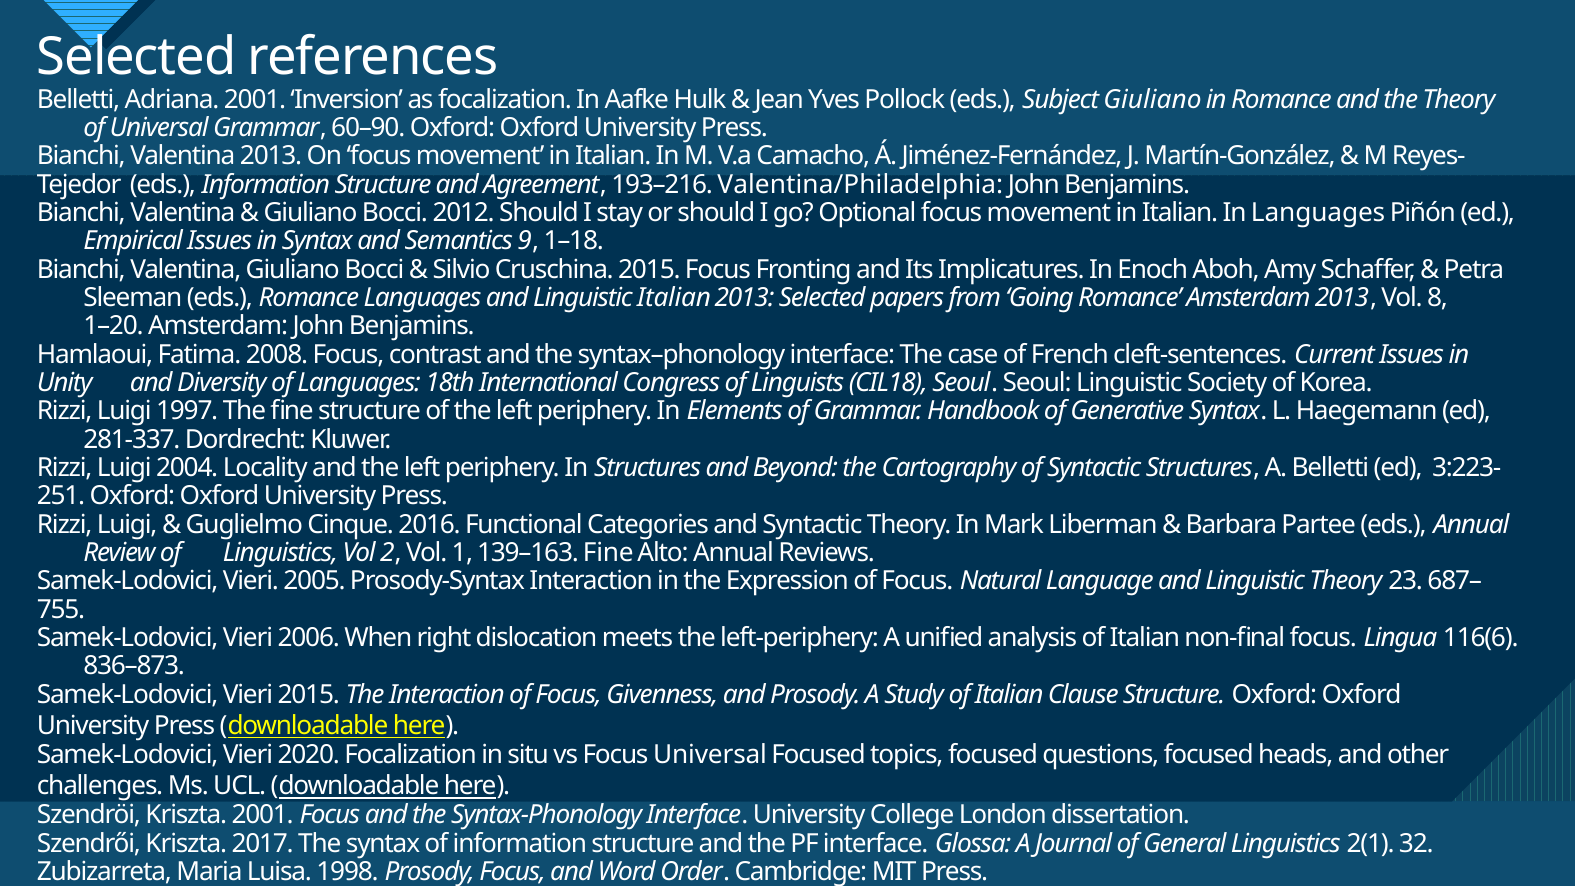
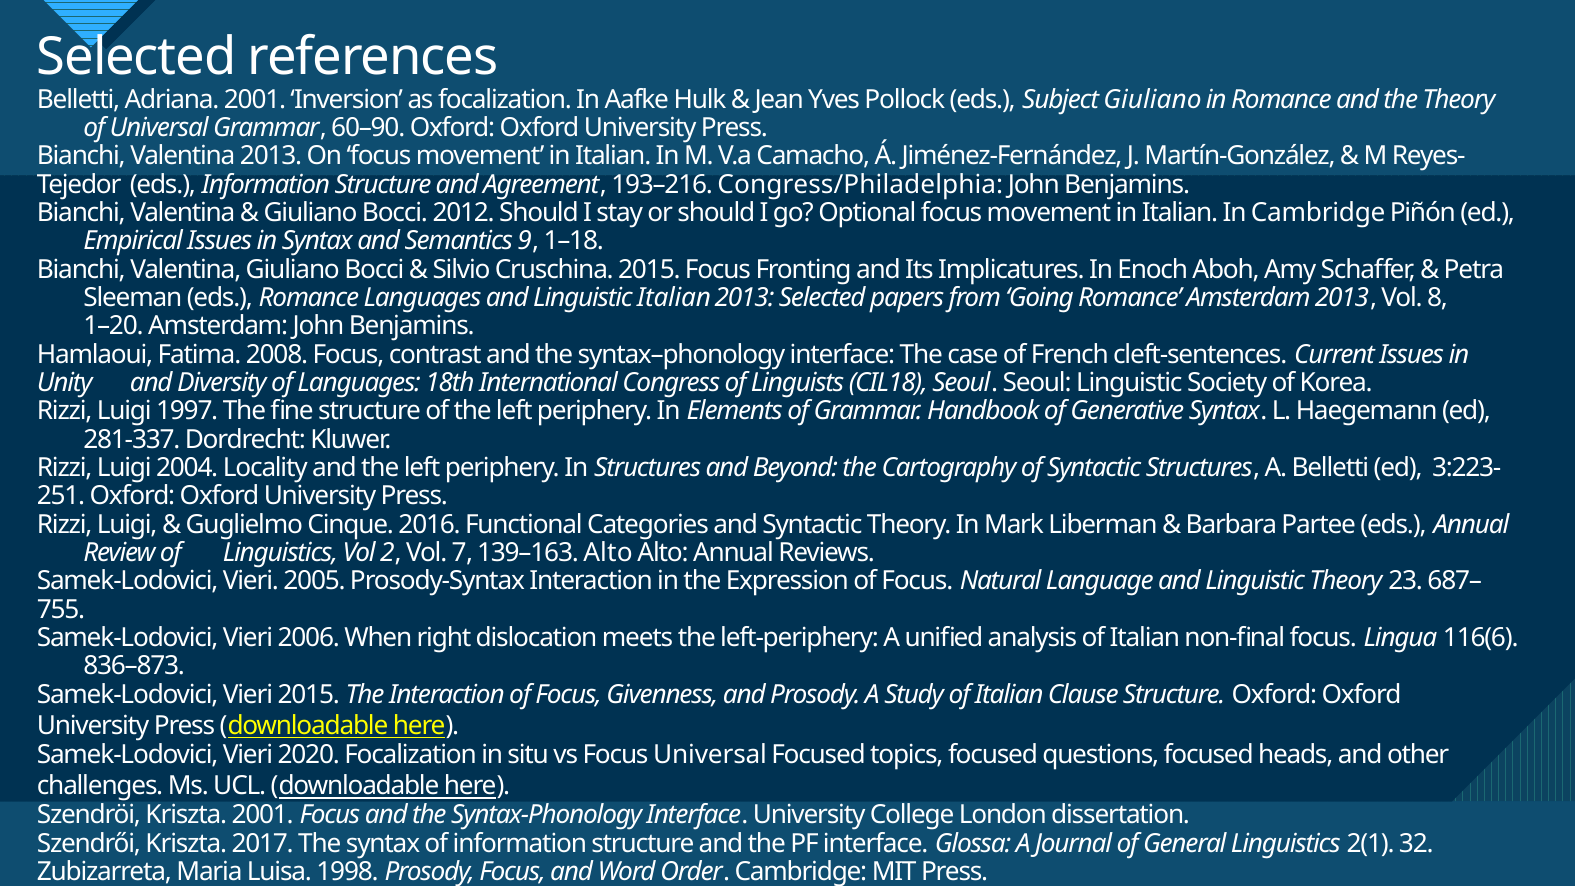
Valentina/Philadelphia: Valentina/Philadelphia -> Congress/Philadelphia (860, 185)
In Languages: Languages -> Cambridge (1318, 213)
1: 1 -> 7 (462, 553)
139–163 Fine: Fine -> Alto (608, 553)
